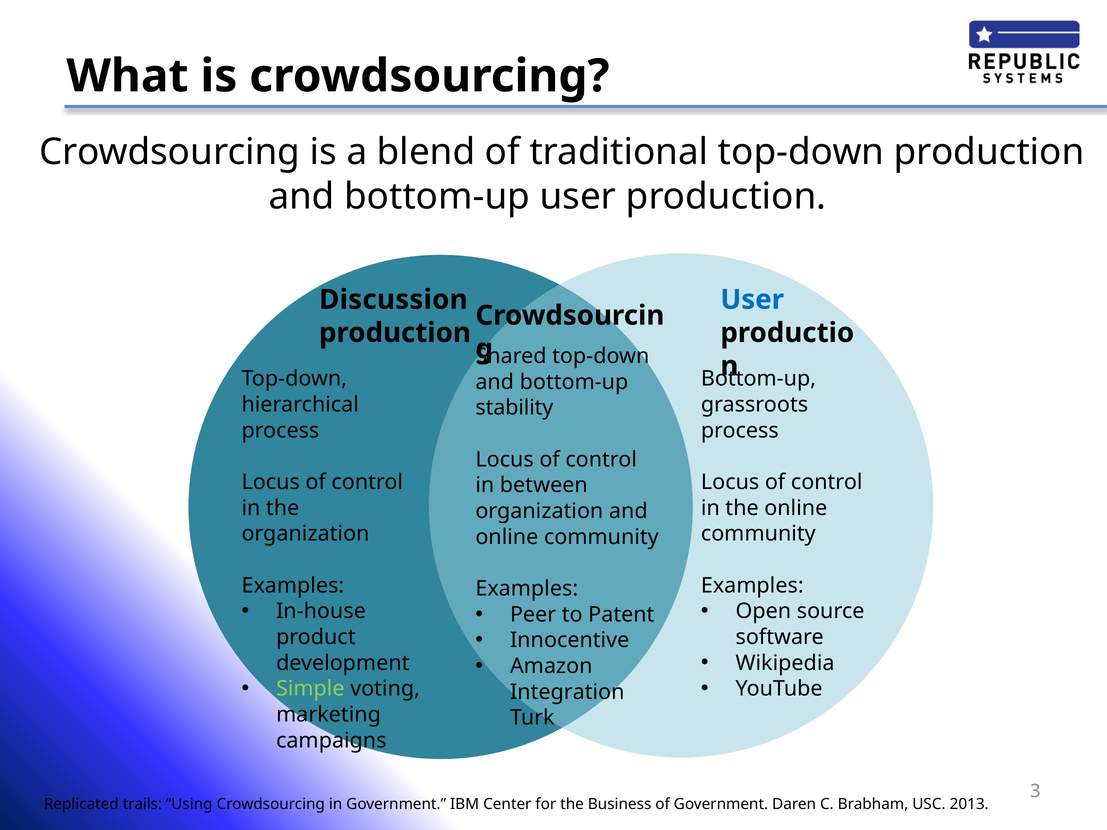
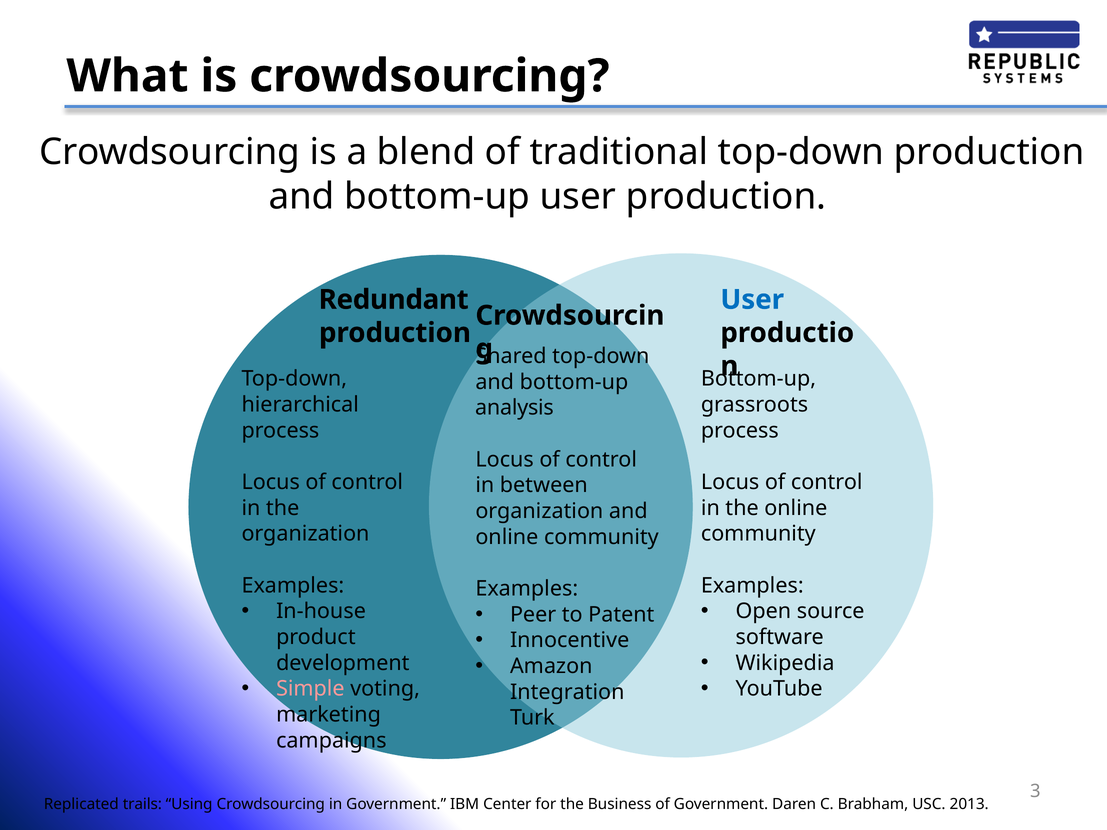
Discussion: Discussion -> Redundant (394, 300)
stability: stability -> analysis (514, 408)
Simple colour: light green -> pink (310, 689)
